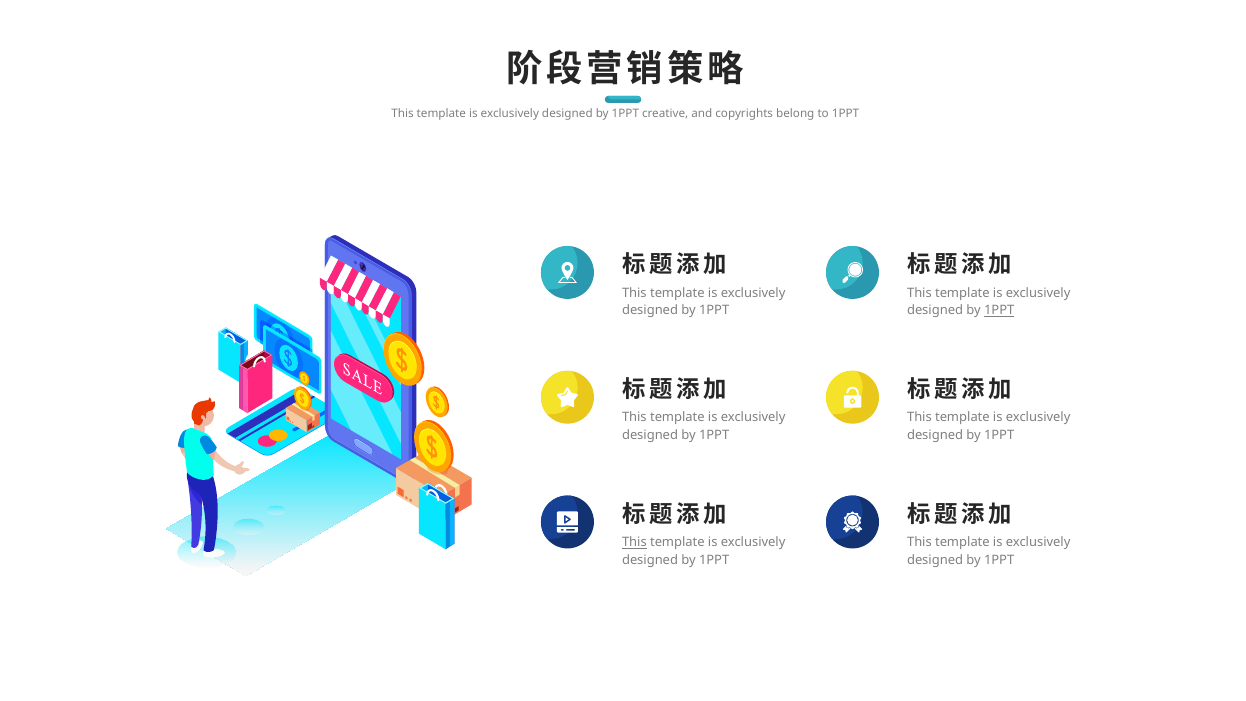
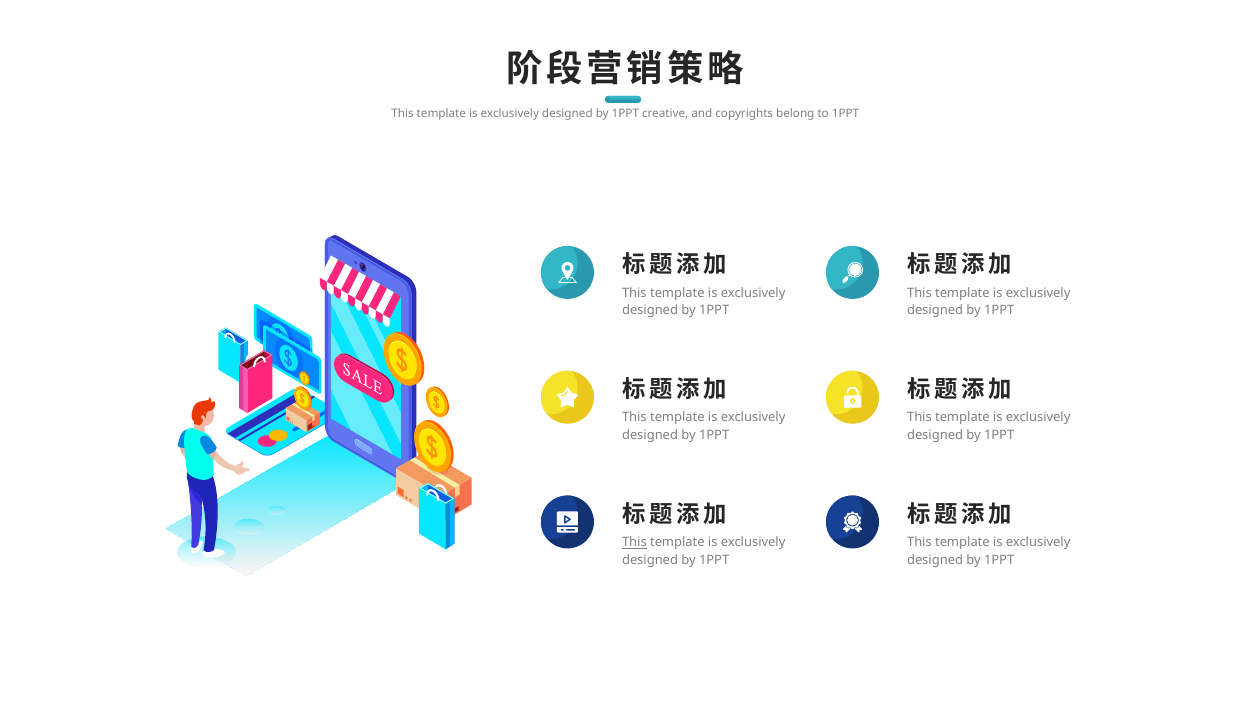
1PPT underline: present -> none (999, 311)
